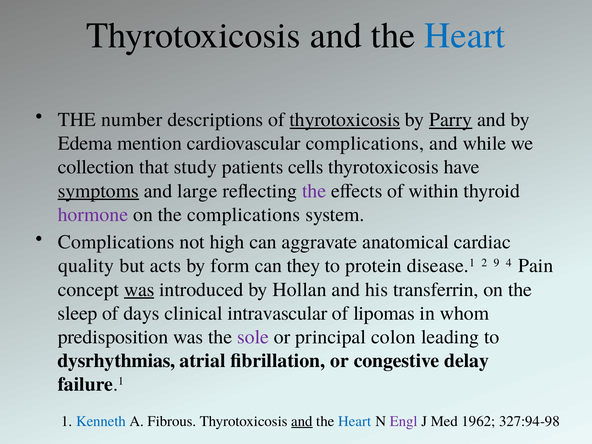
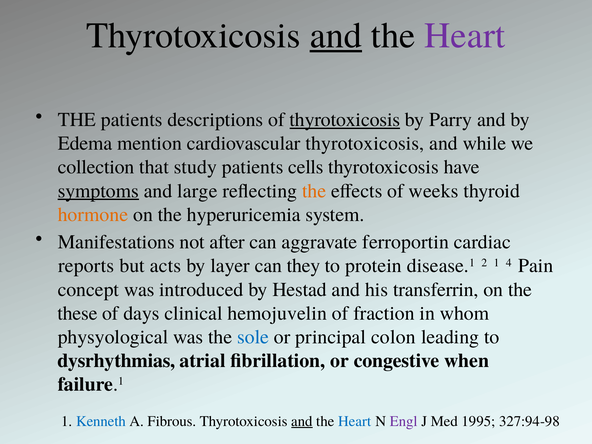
and underline: none -> present (336, 36)
Heart colour: blue -> purple (465, 36)
THE number: number -> patients (132, 120)
Parry underline: present -> none (451, 120)
cardiovascular complications: complications -> thyrotoxicosis (365, 143)
the colour: purple -> orange (314, 191)
within: within -> weeks (434, 191)
hormone colour: purple -> orange (93, 215)
the complications: complications -> hyperuricemia (244, 215)
Complications: Complications -> Manifestations (116, 242)
high: high -> after (227, 242)
anatomical: anatomical -> ferroportin (406, 242)
quality: quality -> reports (86, 266)
form: form -> layer (230, 266)
2 9: 9 -> 1 (497, 263)
was underline: present -> none (139, 289)
Hollan: Hollan -> Hestad (300, 289)
sleep: sleep -> these (78, 313)
intravascular: intravascular -> hemojuvelin (277, 313)
lipomas: lipomas -> fraction (384, 313)
predisposition: predisposition -> physyological (113, 337)
sole colour: purple -> blue (253, 337)
delay: delay -> when (467, 361)
1962: 1962 -> 1995 (478, 421)
